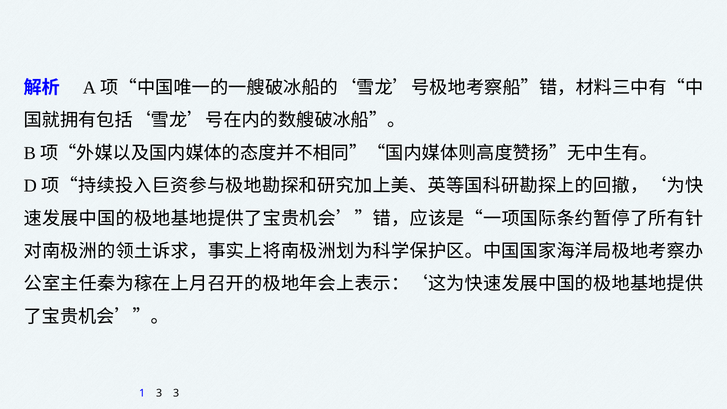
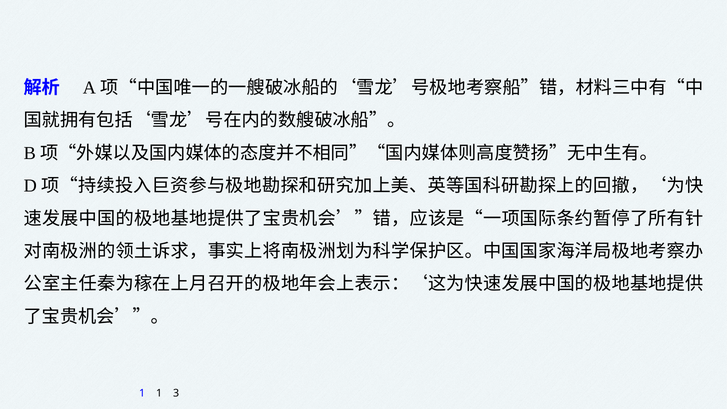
1 3: 3 -> 1 (159, 393)
